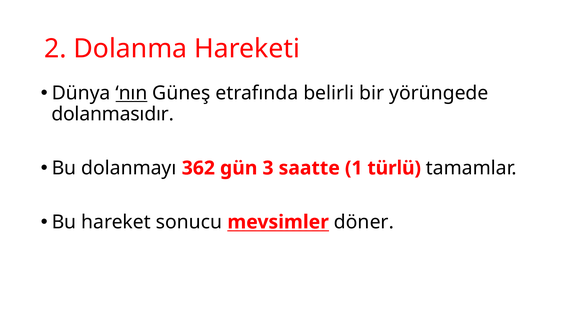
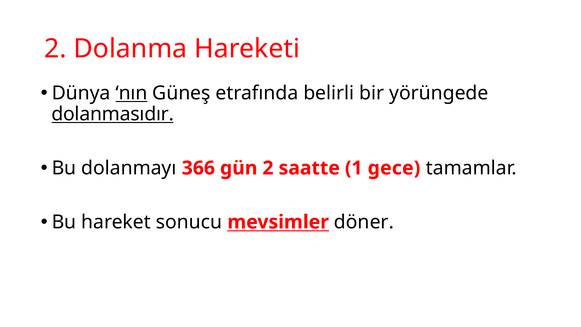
dolanmasıdır underline: none -> present (113, 114)
362: 362 -> 366 (198, 168)
gün 3: 3 -> 2 (268, 168)
türlü: türlü -> gece (394, 168)
